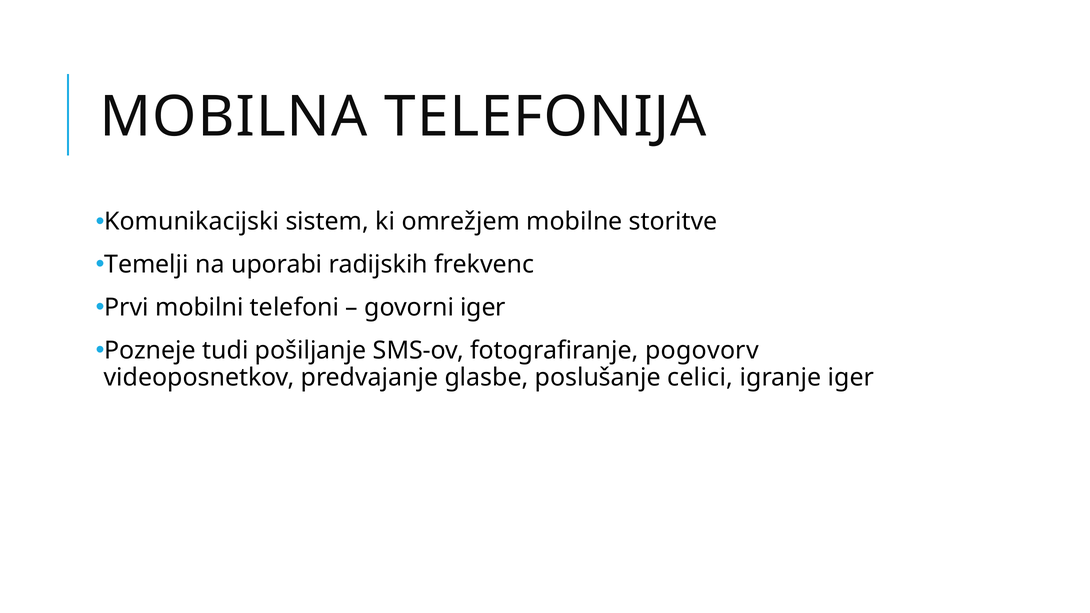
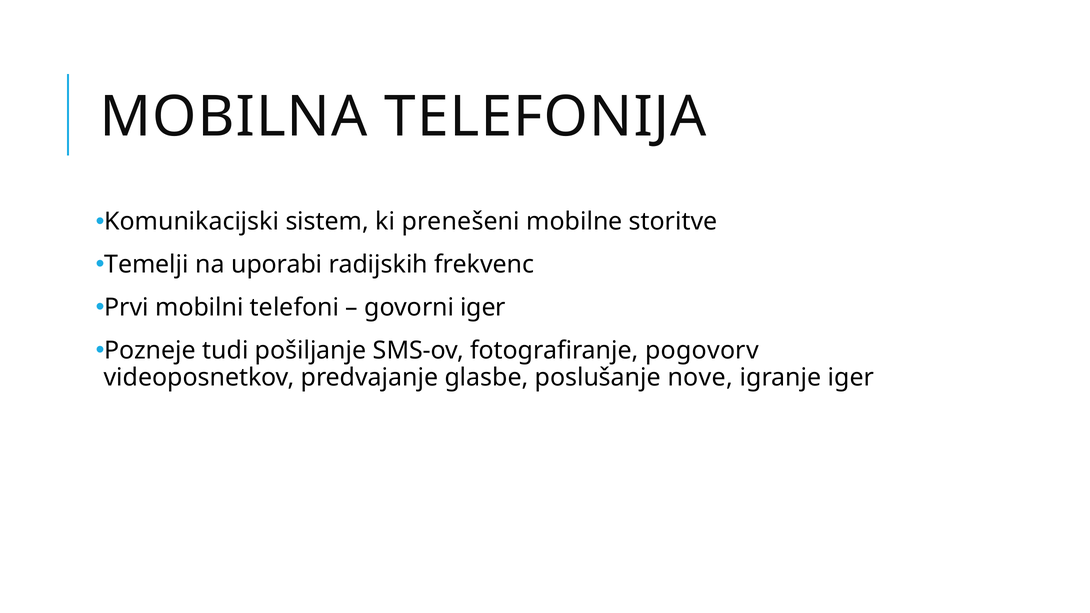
omrežjem: omrežjem -> prenešeni (461, 222)
celici: celici -> nove (700, 377)
